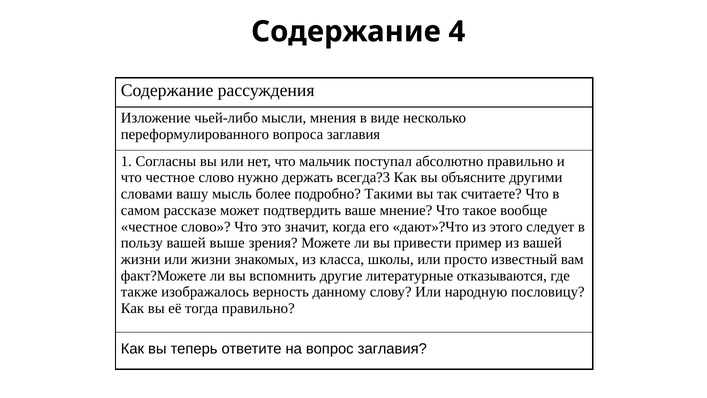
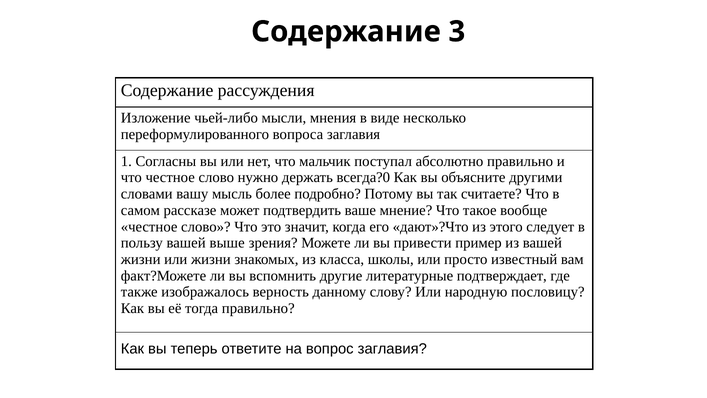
4: 4 -> 3 (457, 32)
всегда?3: всегда?3 -> всегда?0 (363, 177)
Такими: Такими -> Потому (389, 194)
отказываются: отказываются -> подтверждает (502, 275)
